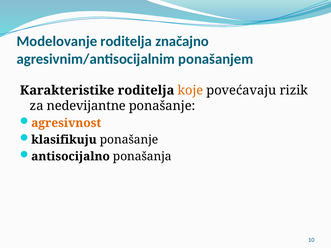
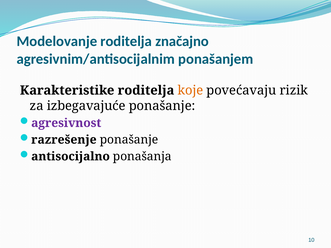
nedevijantne: nedevijantne -> izbegavajuće (86, 106)
agresivnost colour: orange -> purple (66, 123)
klasifikuju: klasifikuju -> razrešenje (64, 140)
